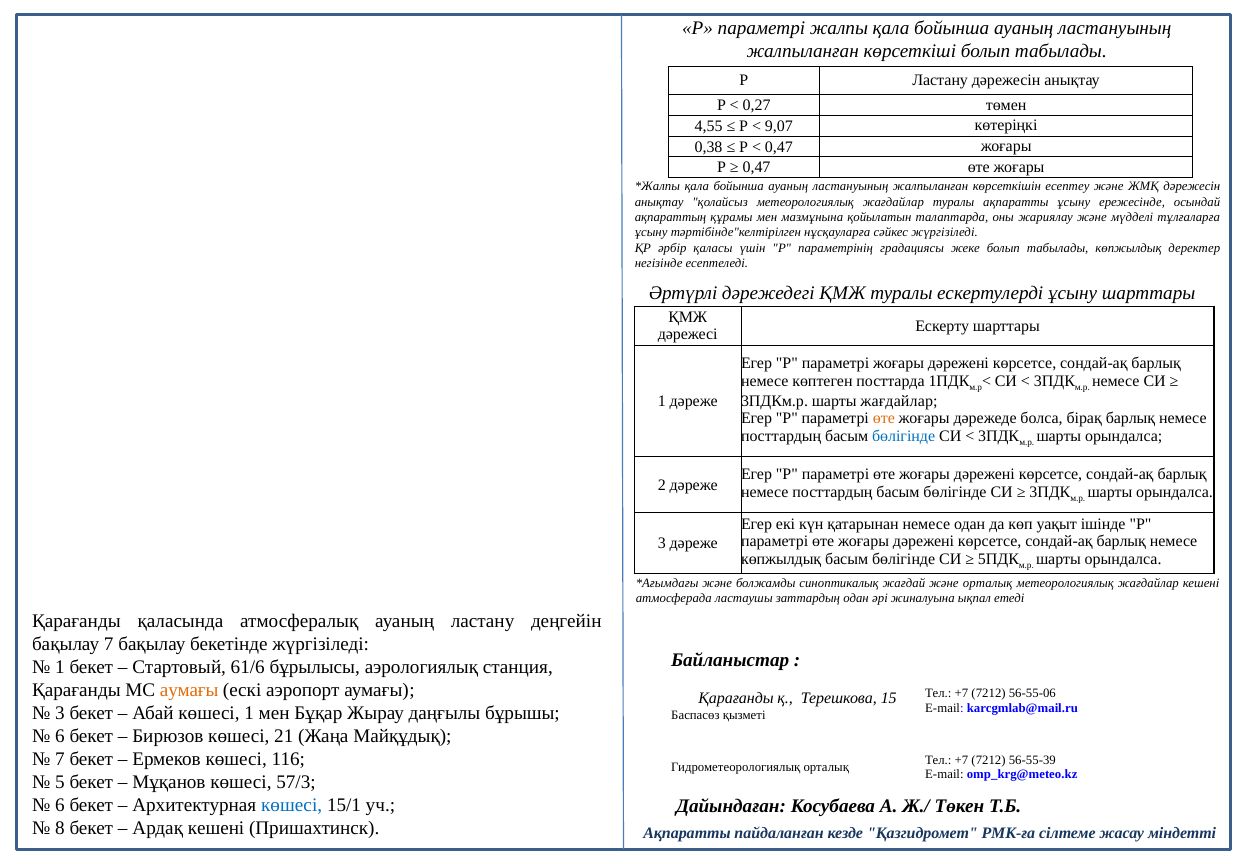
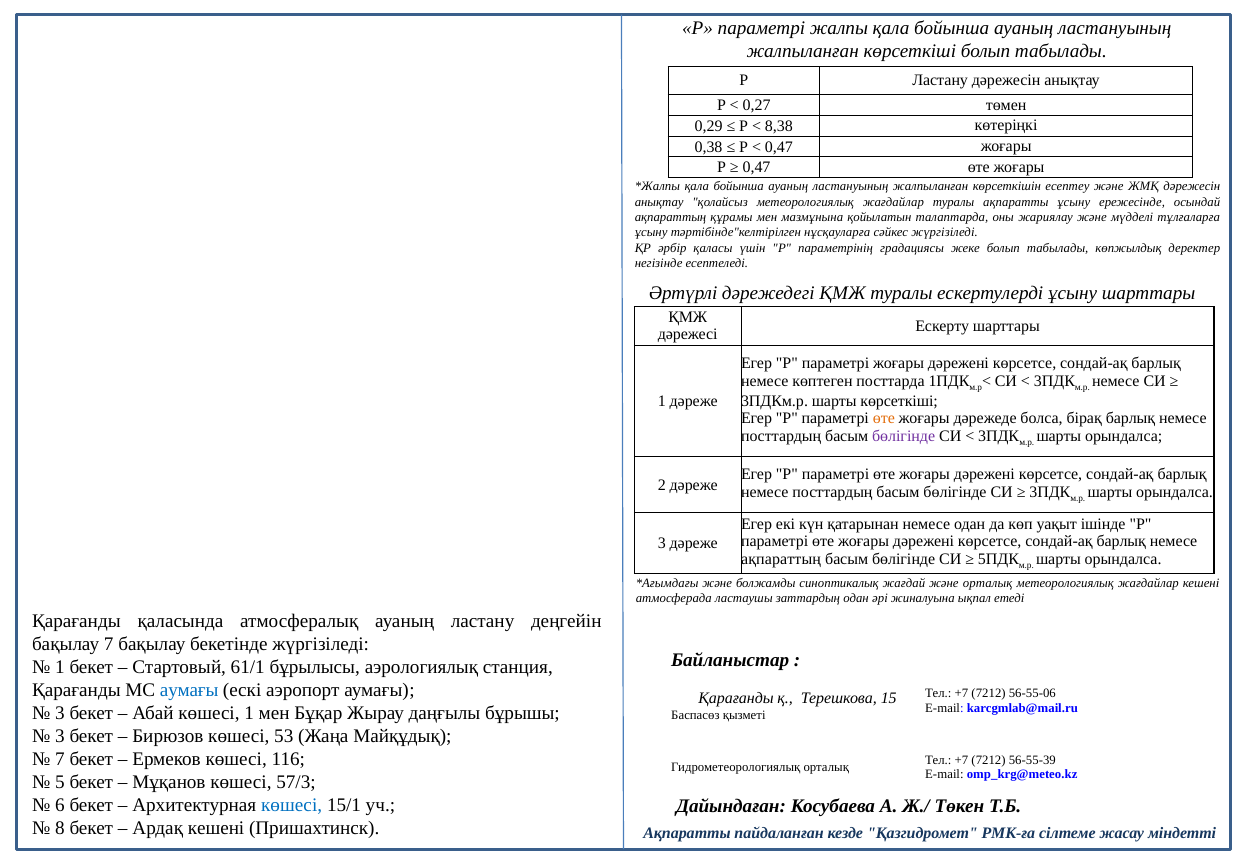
4,55: 4,55 -> 0,29 (709, 126)
9,07: 9,07 -> 8,38 (779, 126)
шарты жағдайлар: жағдайлар -> көрсеткіші (899, 401)
бөлігінде colour: blue -> purple (904, 436)
көпжылдық: көпжылдық -> ақпараттың (781, 559)
61/6: 61/6 -> 61/1 (248, 666)
аумағы colour: orange -> blue (189, 689)
6: 6 -> 3 (60, 735)
21: 21 -> 53 (284, 735)
